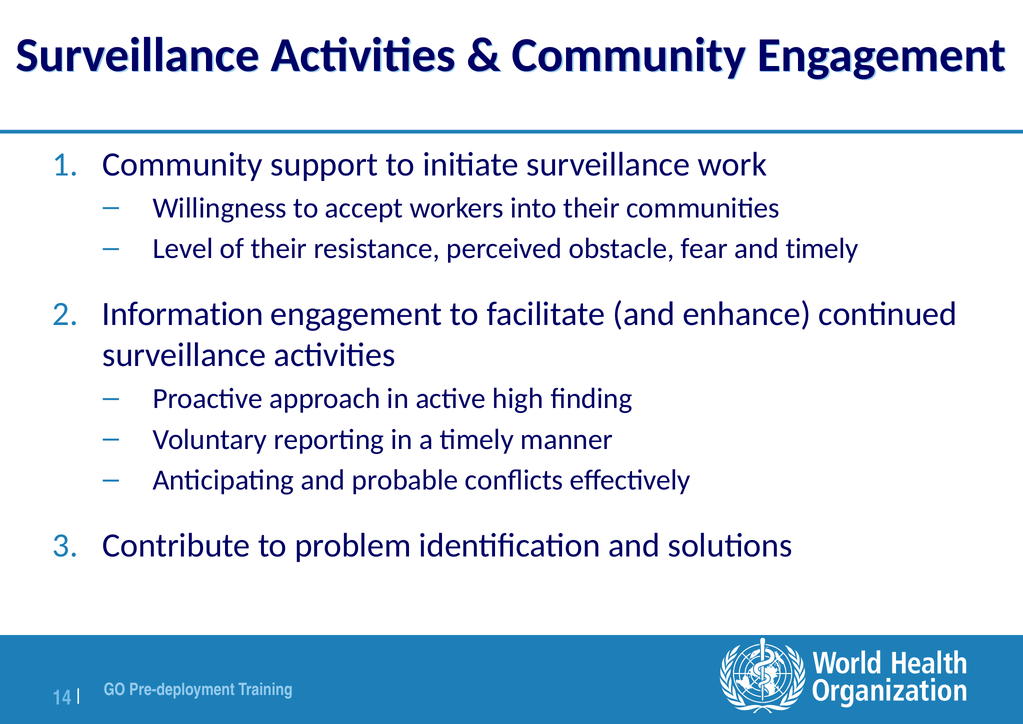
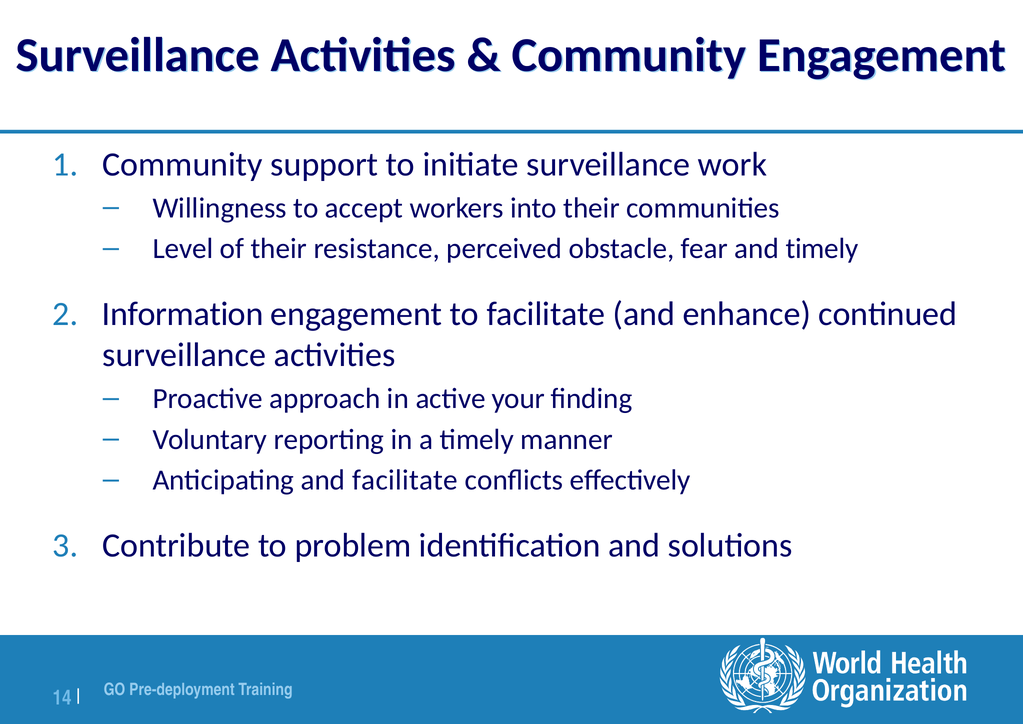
high: high -> your (518, 398)
and probable: probable -> facilitate (405, 480)
